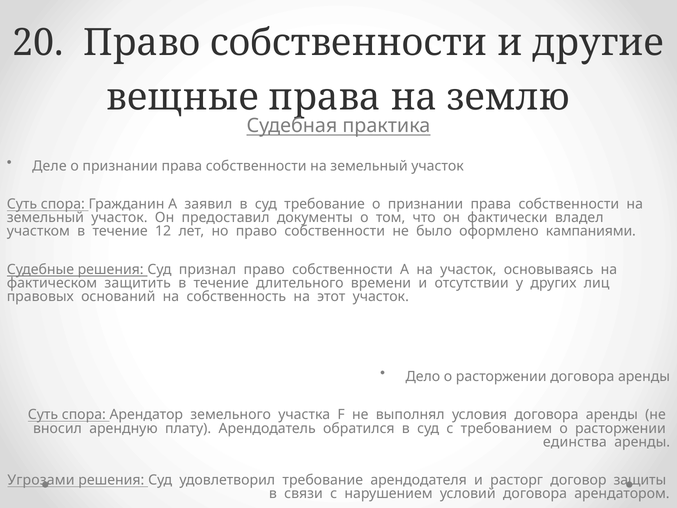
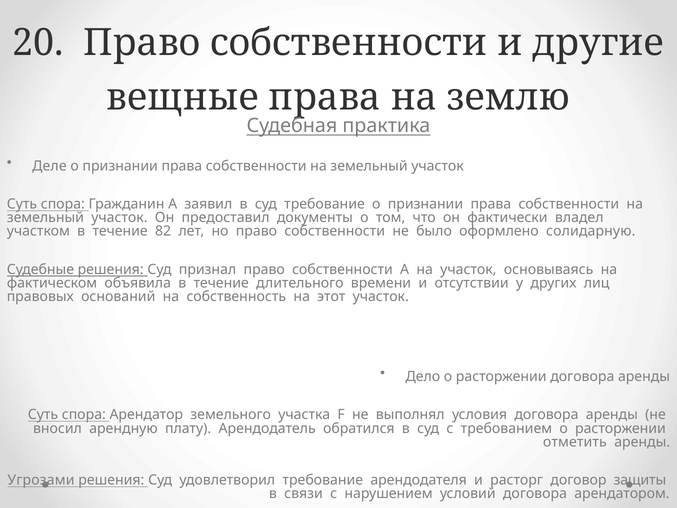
12: 12 -> 82 (163, 231)
кампаниями: кампаниями -> солидарную (591, 231)
защитить: защитить -> объявила (138, 283)
единства: единства -> отметить (575, 442)
